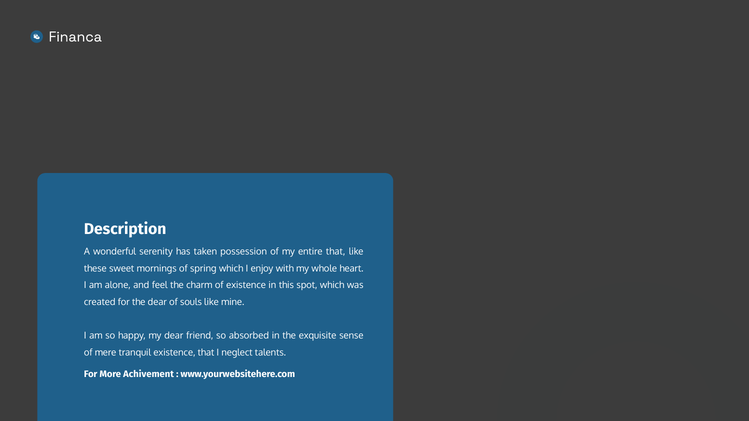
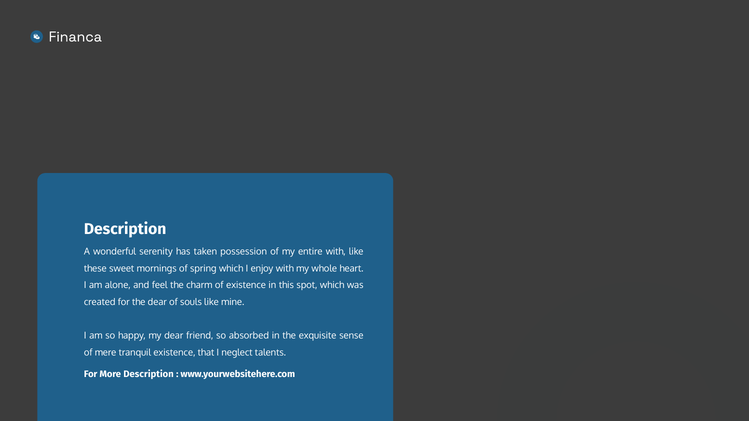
entire that: that -> with (336, 252)
More Achivement: Achivement -> Description (149, 374)
